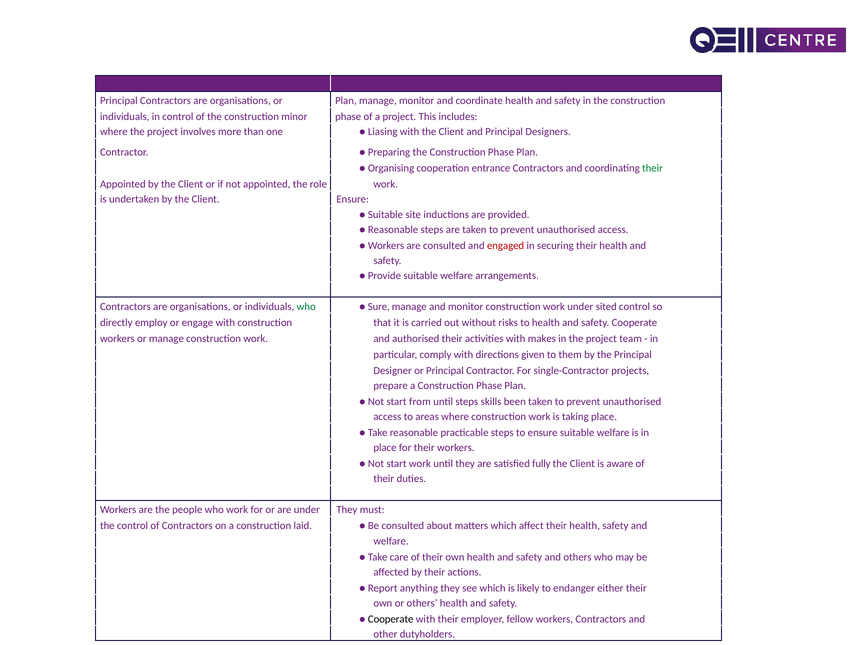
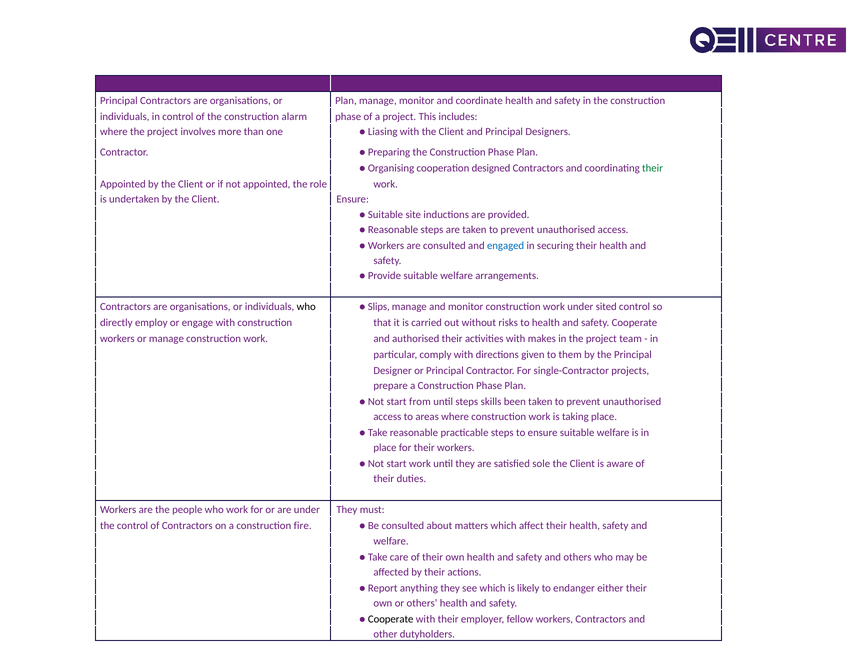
minor: minor -> alarm (294, 117)
entrance: entrance -> designed (491, 168)
engaged colour: red -> blue (506, 246)
who colour: green -> black (306, 307)
Sure: Sure -> Slips (379, 307)
fully: fully -> sole (541, 464)
laid: laid -> fire (303, 526)
